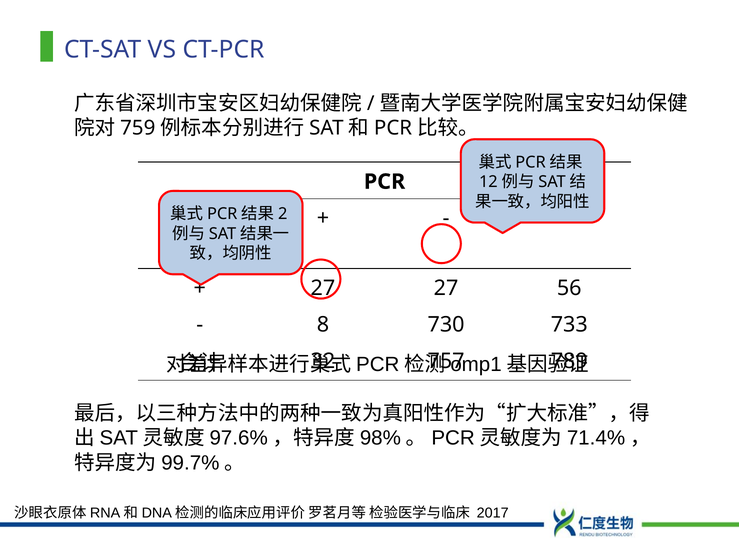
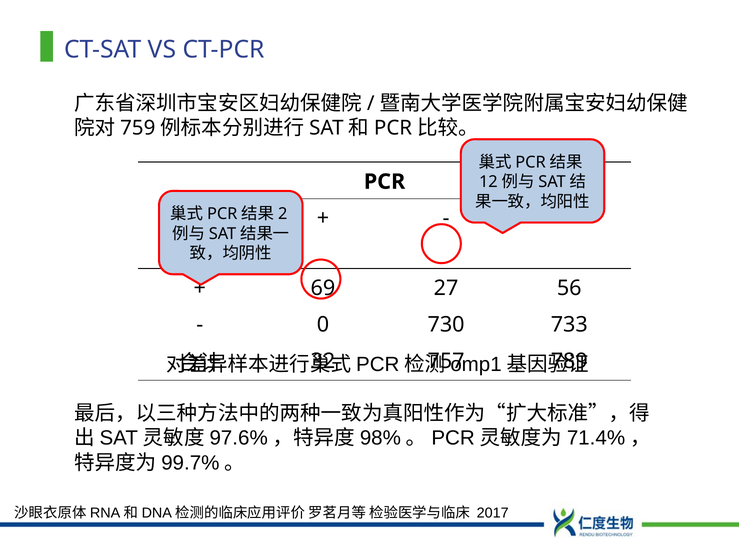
27: 27 -> 69 (323, 288)
8: 8 -> 0 (323, 325)
